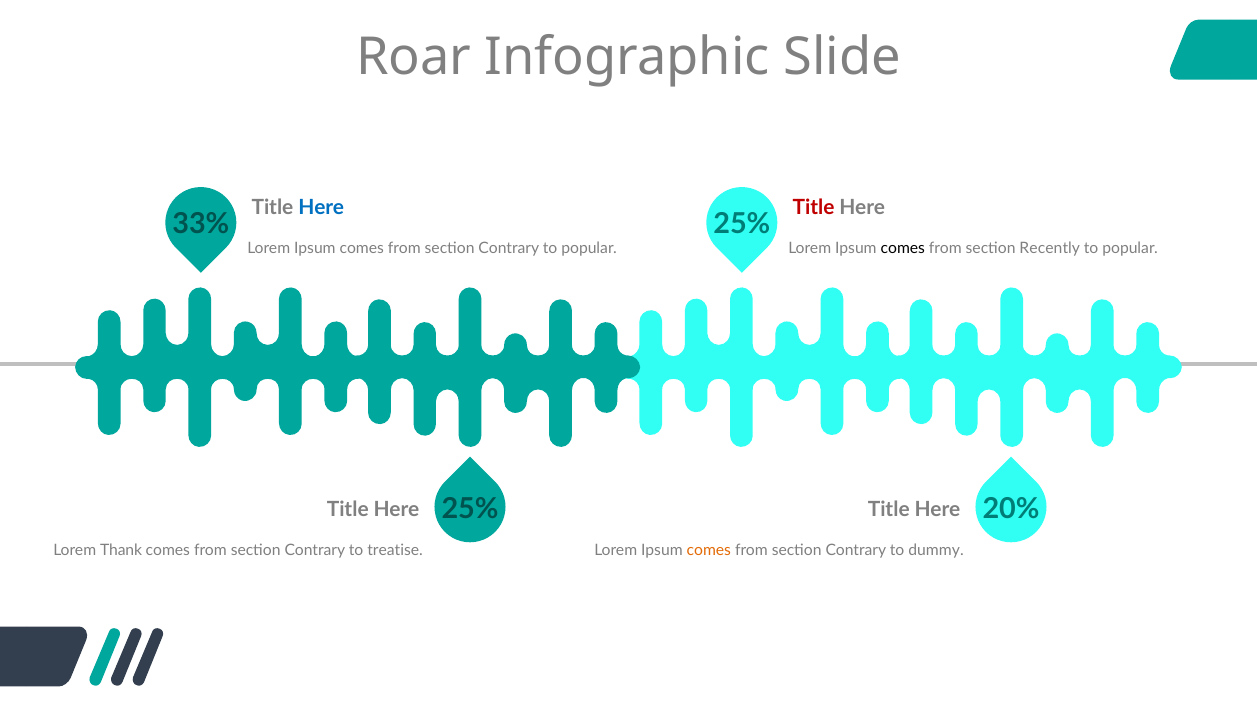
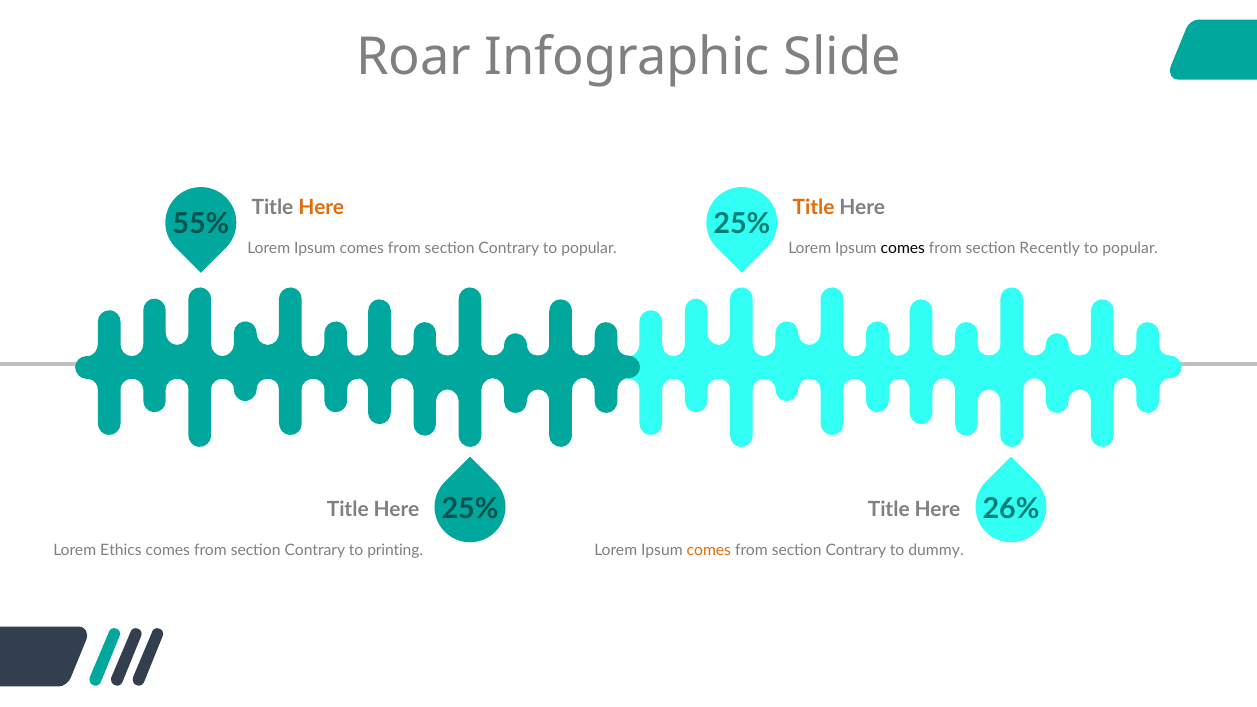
Here colour: blue -> orange (321, 207)
Title colour: red -> orange (814, 207)
33%: 33% -> 55% (201, 224)
20%: 20% -> 26% (1011, 509)
Thank: Thank -> Ethics (121, 550)
treatise: treatise -> printing (395, 550)
